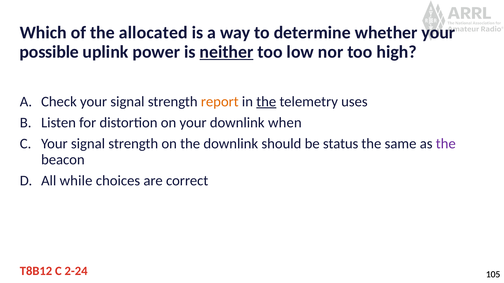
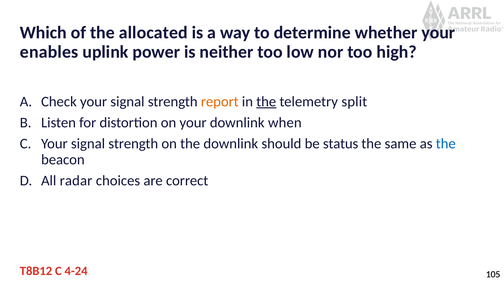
possible: possible -> enables (49, 52)
neither underline: present -> none (226, 52)
uses: uses -> split (354, 102)
the colour: purple -> blue (446, 144)
while: while -> radar (76, 181)
2-24: 2-24 -> 4-24 (76, 271)
